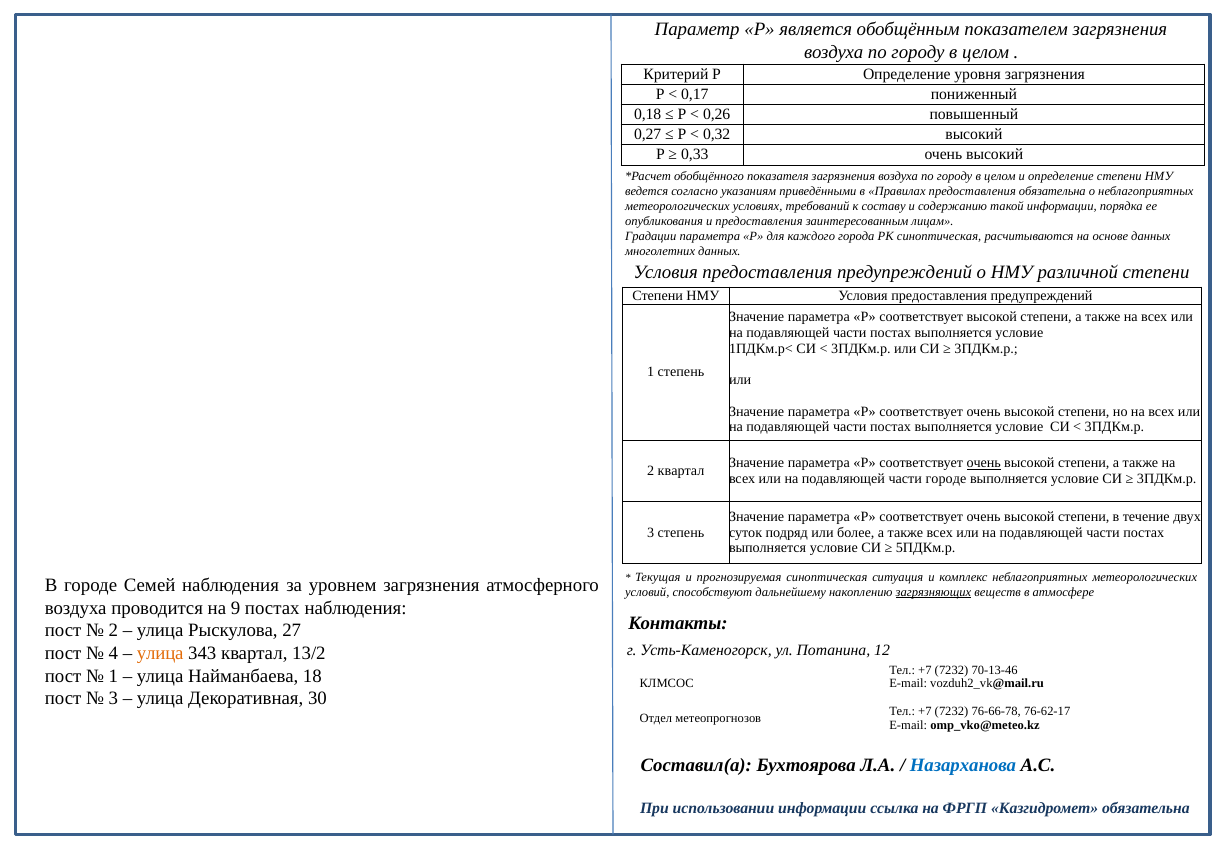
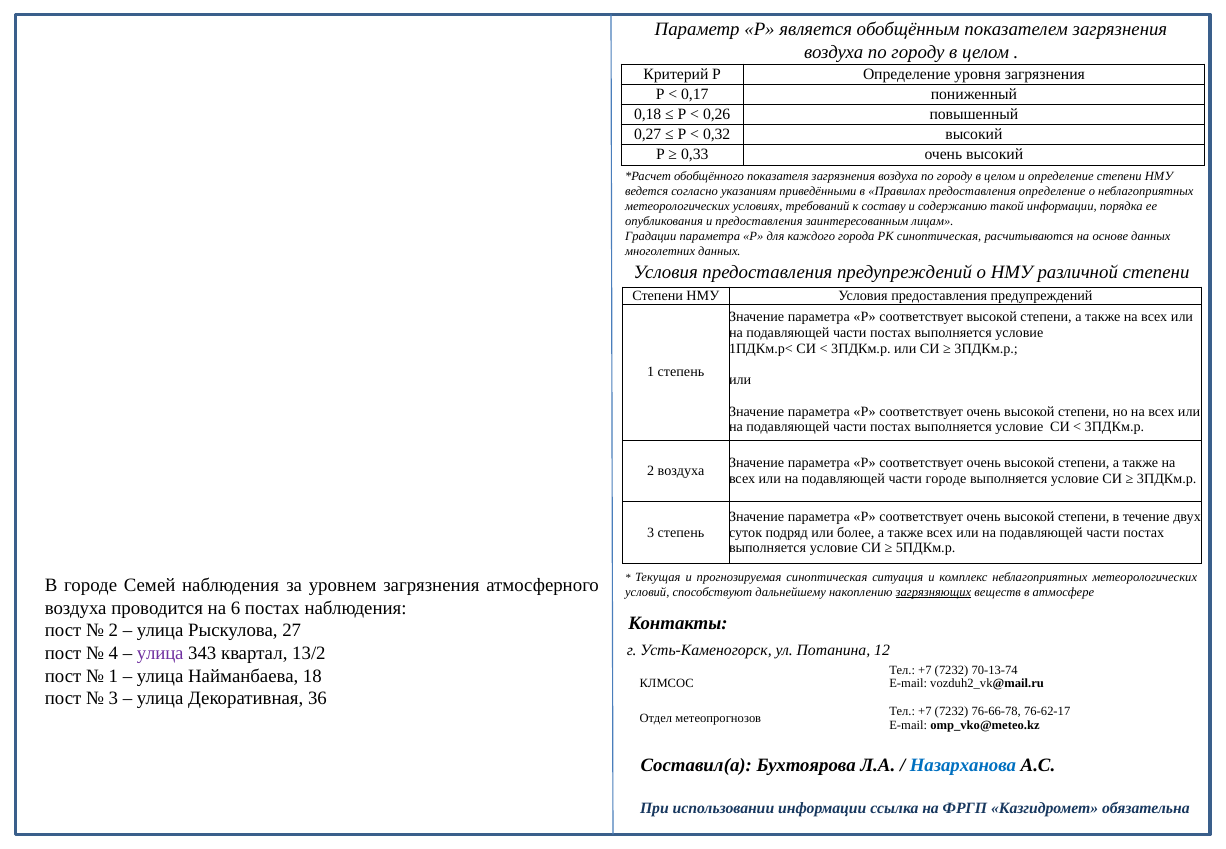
предоставления обязательна: обязательна -> определение (1052, 191)
очень underline: present -> none (984, 463)
2 квартал: квартал -> воздуха (681, 471)
9: 9 -> 6 (236, 608)
улица colour: orange -> purple (160, 653)
70-13-46: 70-13-46 -> 70-13-74 (995, 670)
30: 30 -> 36 (317, 698)
